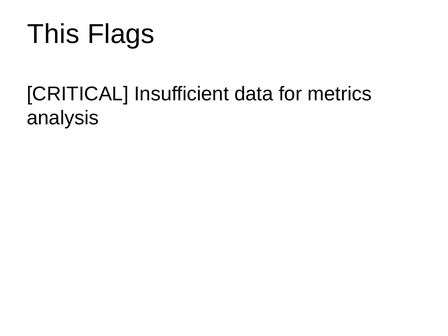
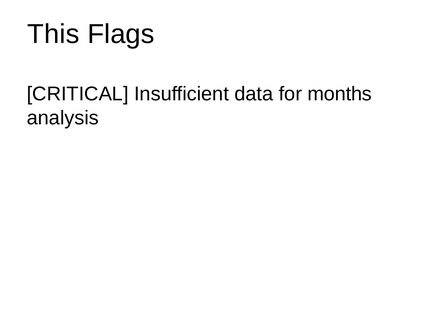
metrics: metrics -> months (340, 94)
